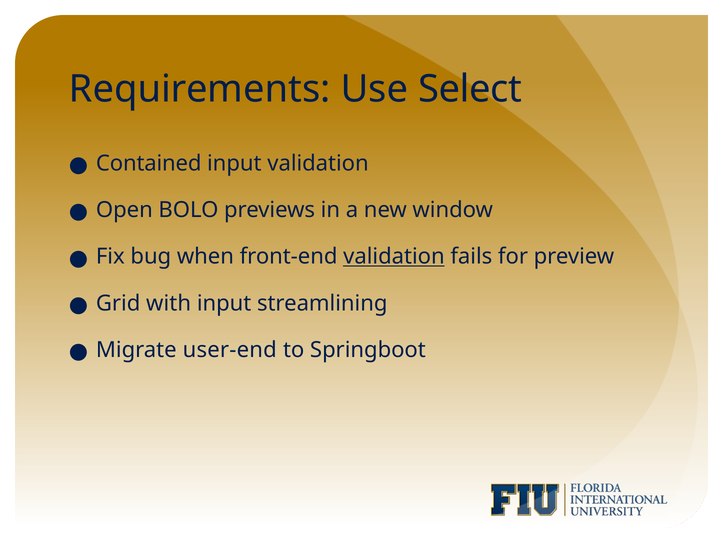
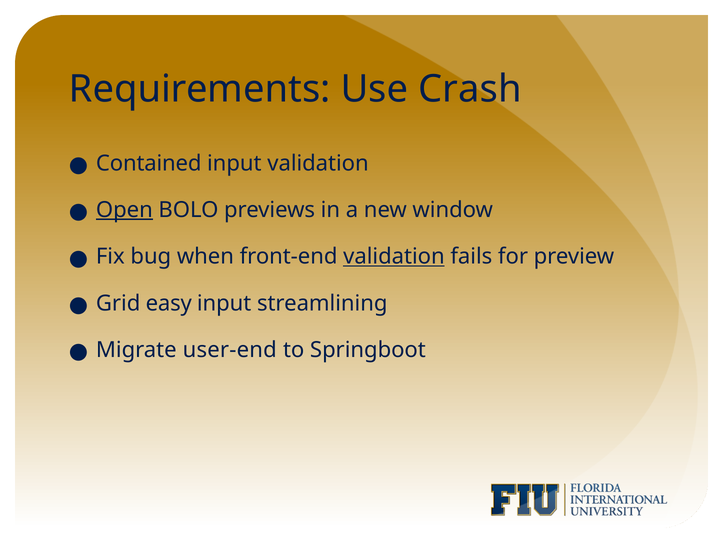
Select: Select -> Crash (470, 89)
Open underline: none -> present (124, 210)
with: with -> easy (169, 303)
